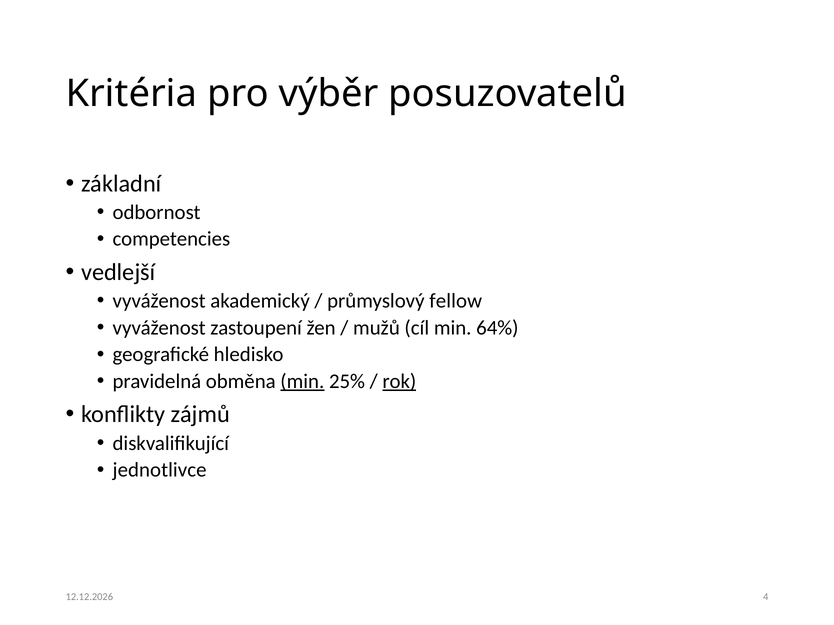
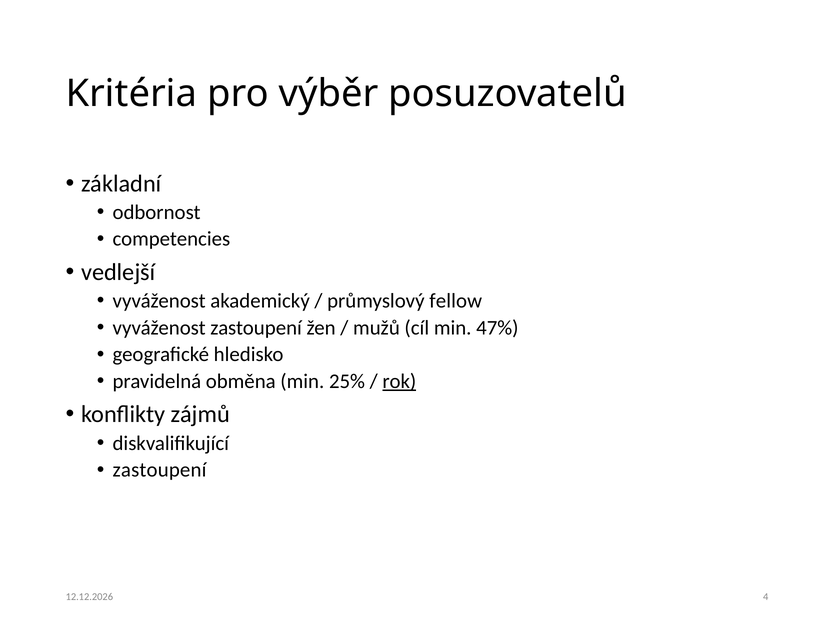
64%: 64% -> 47% (497, 328)
min underline: present -> none (302, 382)
jednotlivce: jednotlivce -> zastoupení (160, 470)
